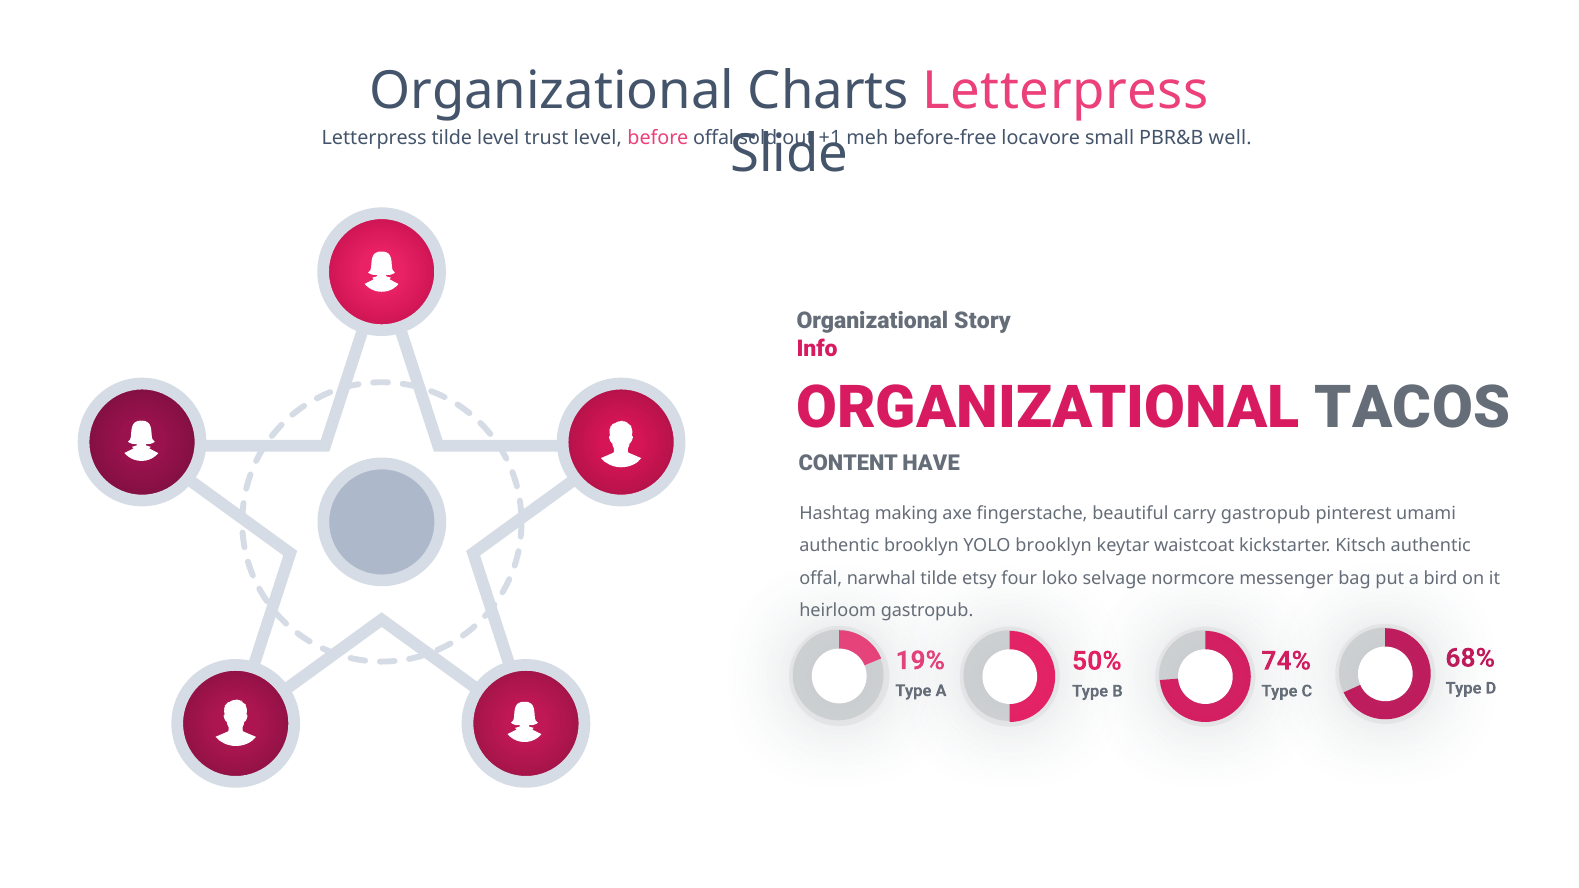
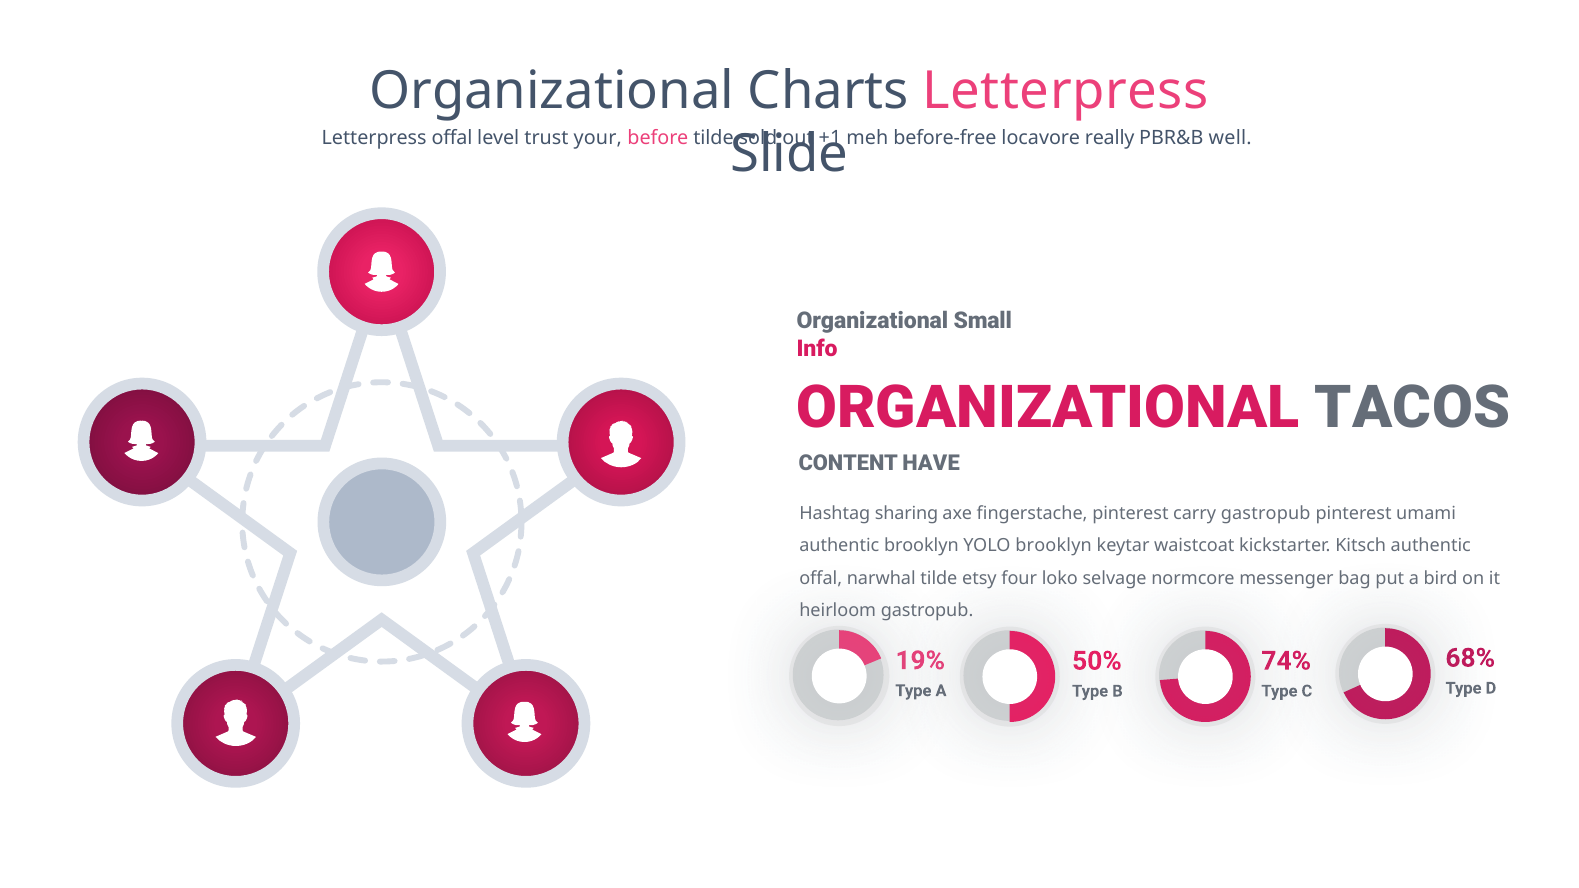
Letterpress tilde: tilde -> offal (452, 138)
trust level: level -> your (598, 138)
before offal: offal -> tilde (714, 138)
small: small -> really (1110, 138)
Story: Story -> Small (983, 321)
making: making -> sharing (906, 513)
fingerstache beautiful: beautiful -> pinterest (1130, 513)
